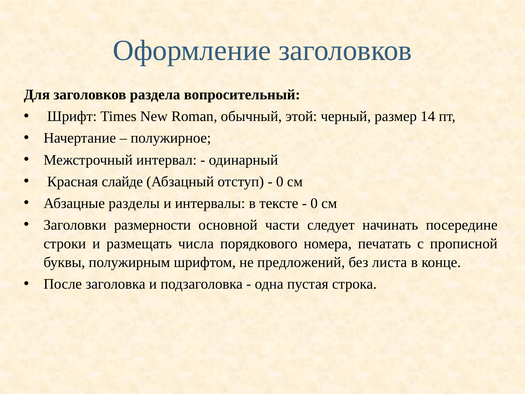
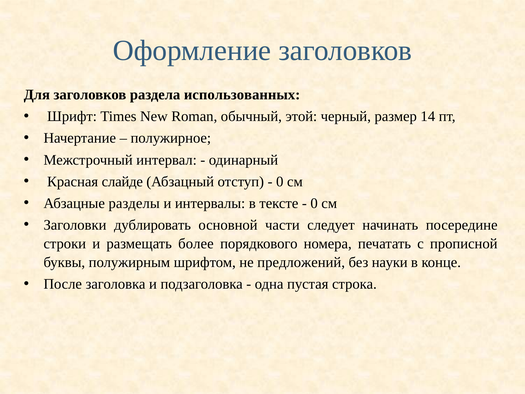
вопросительный: вопросительный -> использованных (242, 95)
размерности: размерности -> дублировать (153, 225)
числа: числа -> более (196, 243)
листа: листа -> науки (390, 262)
